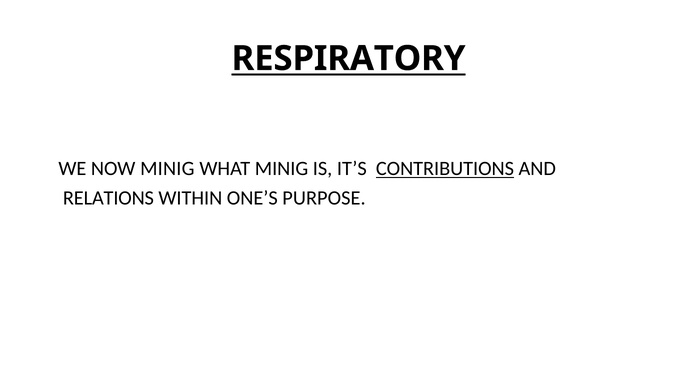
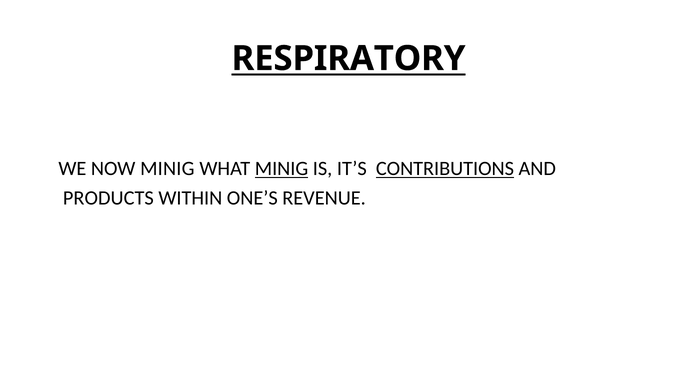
MINIG underline: none -> present (282, 169)
RELATIONS: RELATIONS -> PRODUCTS (108, 198)
PURPOSE: PURPOSE -> REVENUE (324, 198)
